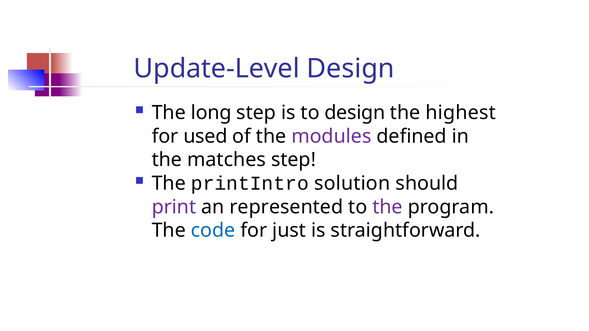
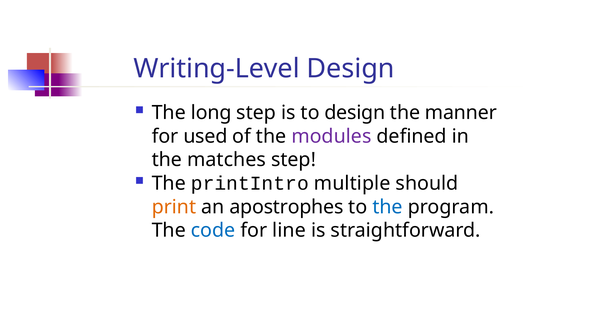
Update-Level: Update-Level -> Writing-Level (217, 69)
highest: highest -> manner (461, 113)
solution: solution -> multiple (352, 184)
print colour: purple -> orange (174, 207)
represented: represented -> apostrophes (286, 207)
the colour: purple -> blue (388, 207)
just: just -> line (289, 231)
